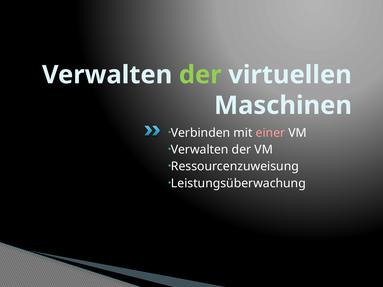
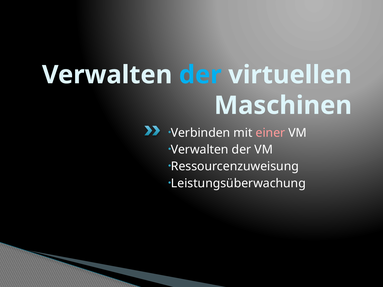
der colour: light green -> light blue (200, 75)
